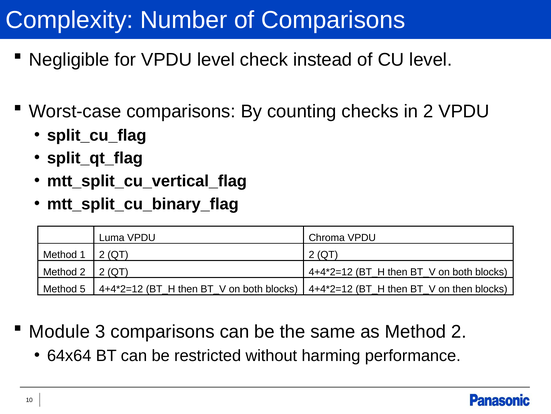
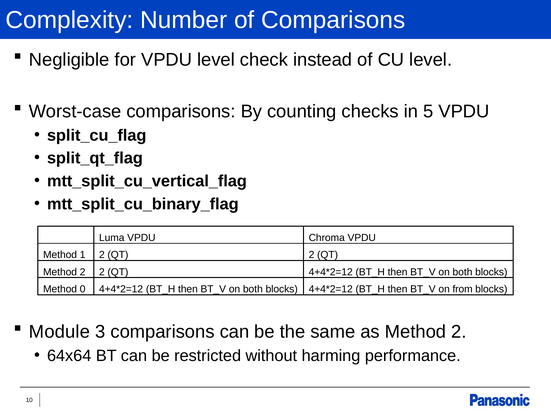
in 2: 2 -> 5 (428, 111)
5: 5 -> 0 (83, 289)
on then: then -> from (463, 289)
